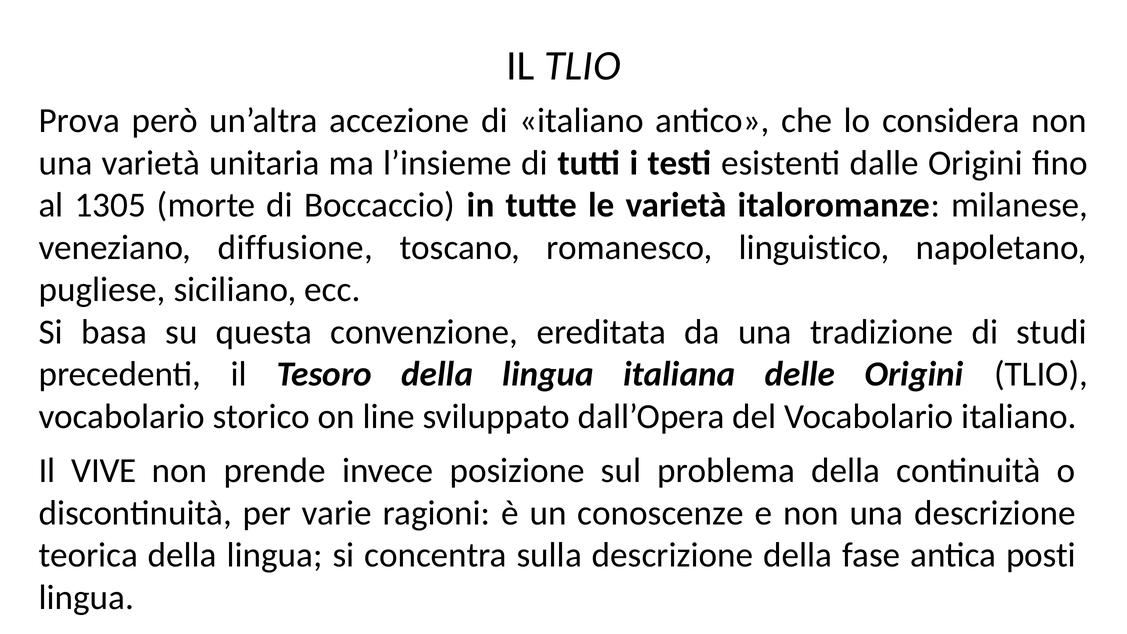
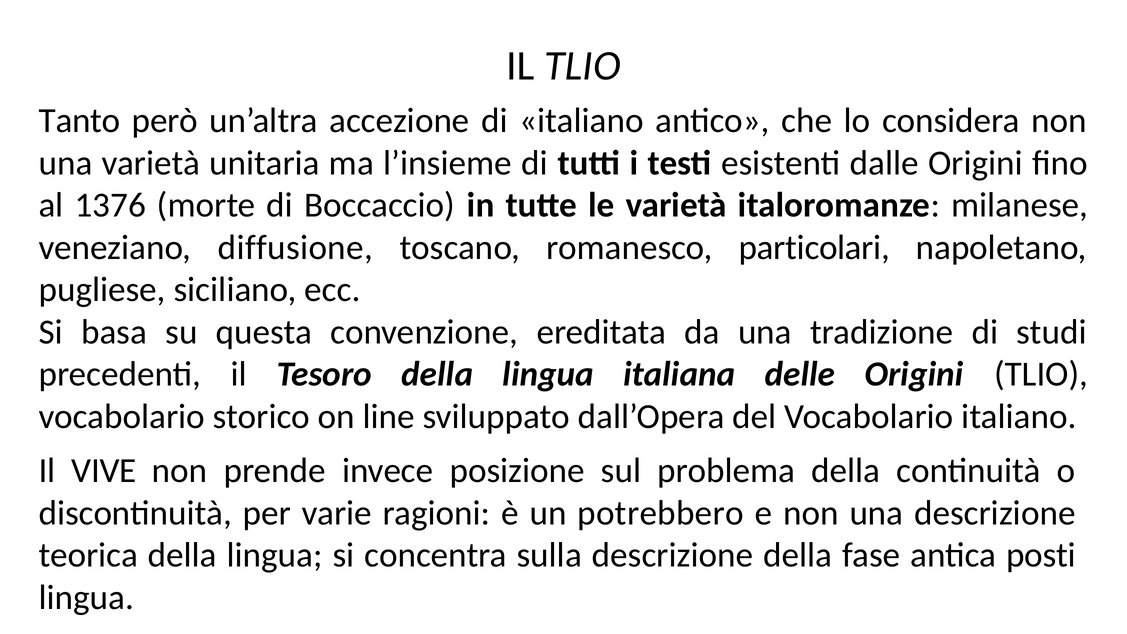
Prova: Prova -> Tanto (79, 121)
1305: 1305 -> 1376 (110, 205)
linguistico: linguistico -> particolari (814, 247)
conoscenze: conoscenze -> potrebbero (661, 513)
